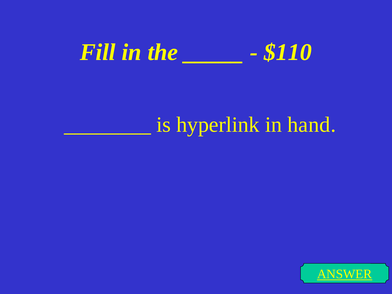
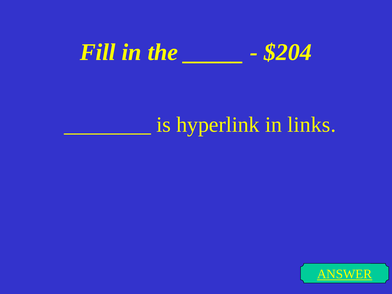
$110: $110 -> $204 (288, 52)
hand: hand -> links (312, 125)
